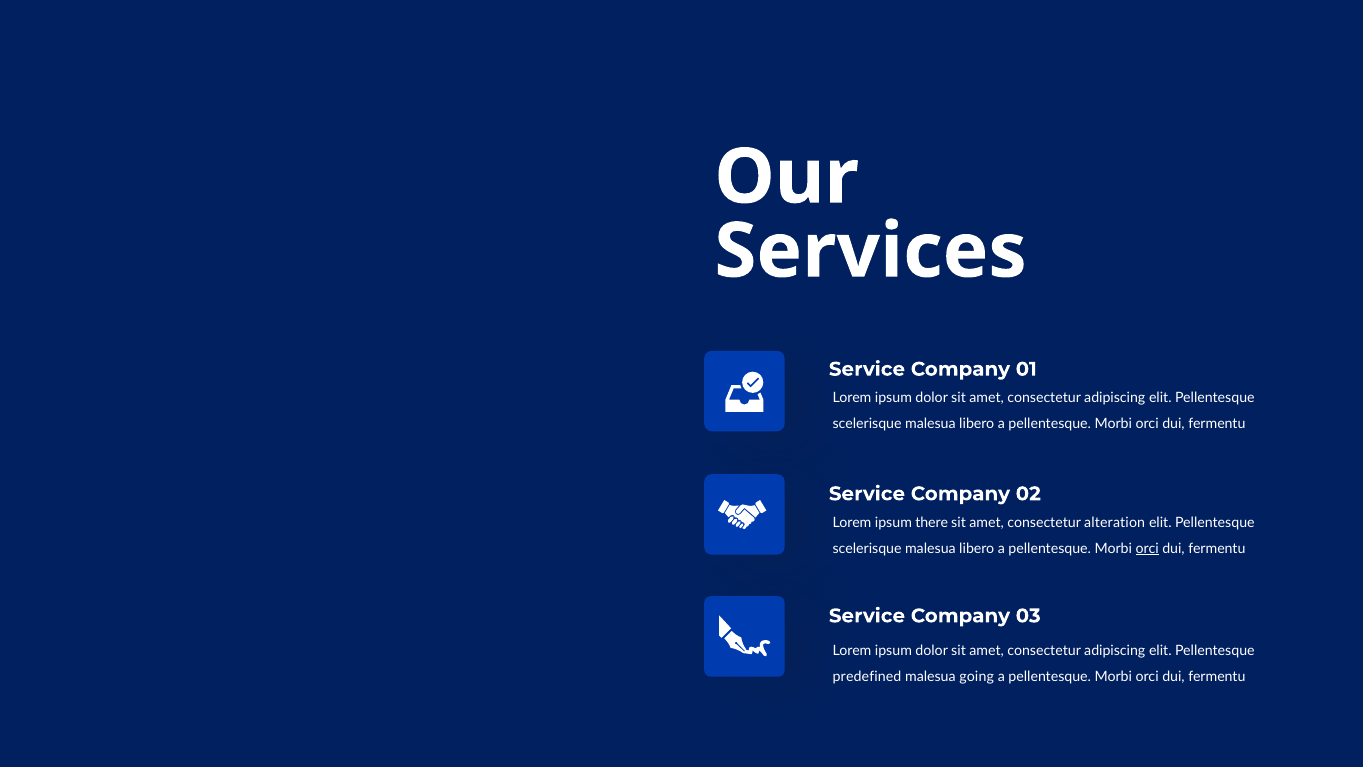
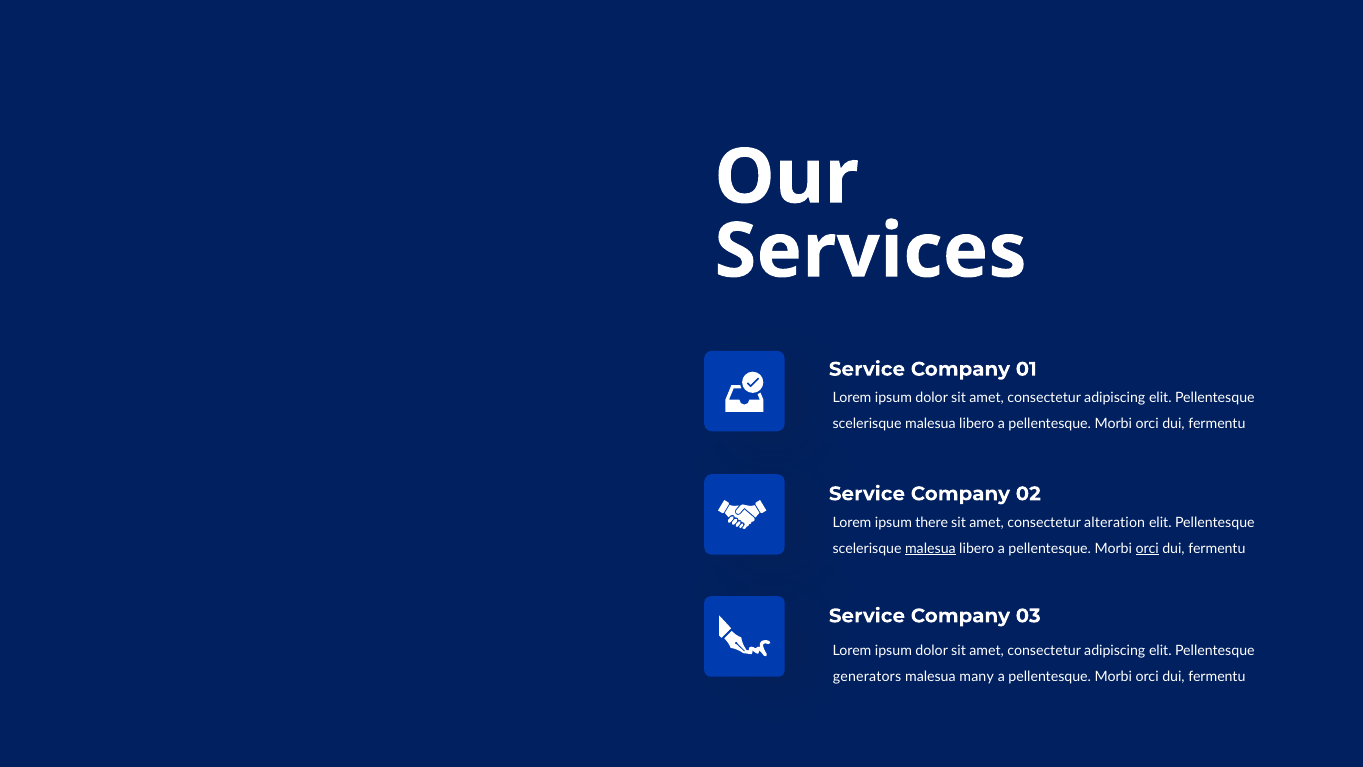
malesua underline: none -> present (930, 548)
predefined: predefined -> generators (867, 676)
going: going -> many (977, 676)
